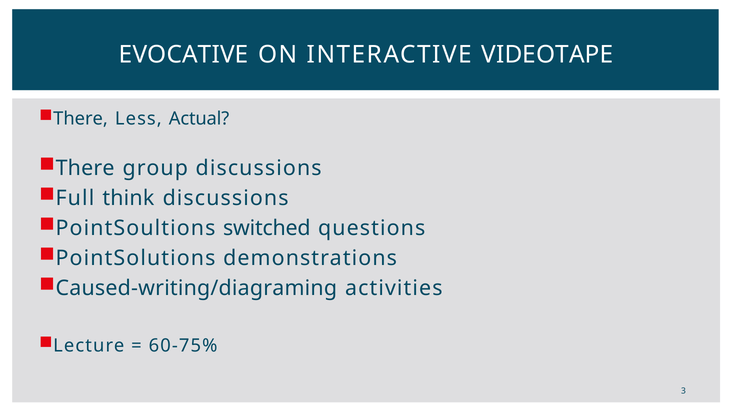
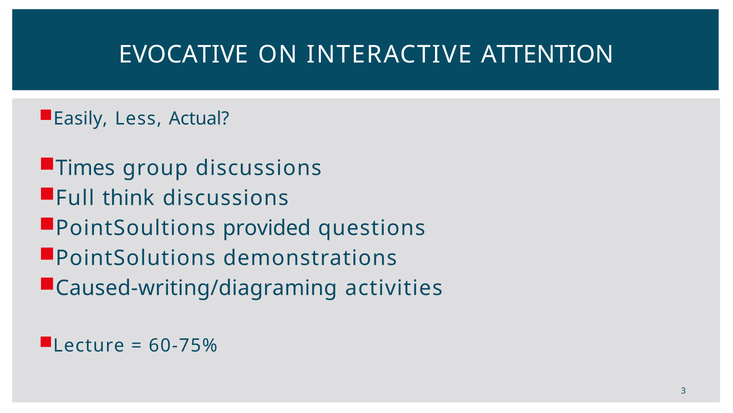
VIDEOTAPE: VIDEOTAPE -> ATTENTION (548, 55)
There: There -> Easily (80, 118)
There: There -> Times (85, 168)
switched: switched -> provided (267, 228)
